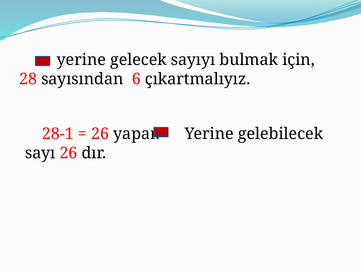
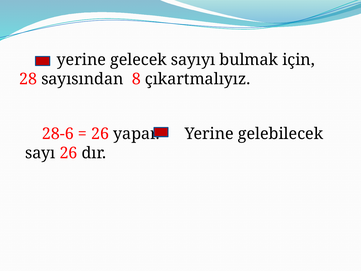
6: 6 -> 8 (136, 79)
28-1: 28-1 -> 28-6 (58, 134)
